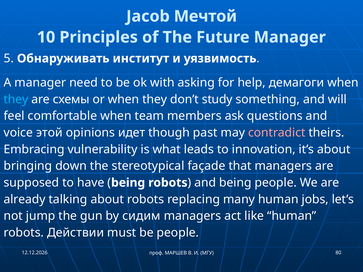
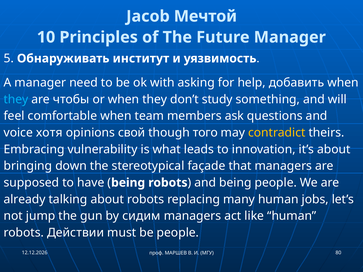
демагоги: демагоги -> добавить (296, 83)
схемы: схемы -> чтобы (71, 99)
этой: этой -> хотя (49, 133)
идет: идет -> свой (132, 133)
past: past -> того (205, 133)
contradict colour: pink -> yellow (277, 133)
